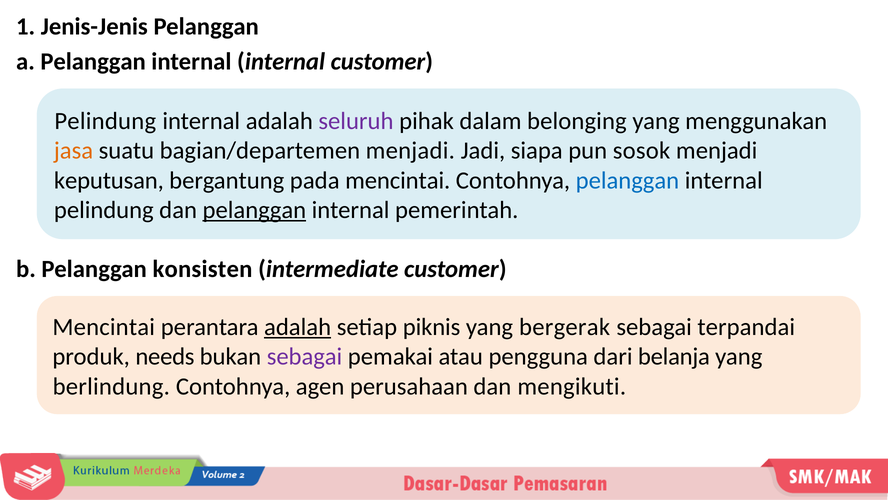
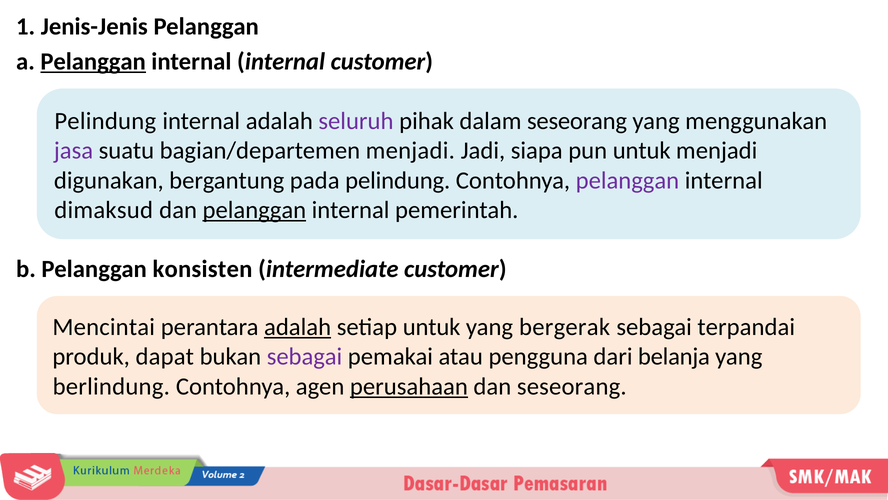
Pelanggan underline: none -> present (93, 62)
dalam belonging: belonging -> seseorang (577, 121)
jasa colour: orange -> purple (74, 151)
pun sosok: sosok -> untuk (642, 151)
keputusan: keputusan -> digunakan (109, 180)
pada mencintai: mencintai -> pelindung (398, 180)
pelanggan colour: blue -> purple (627, 180)
pelindung: pelindung -> dimaksud (104, 210)
setiap piknis: piknis -> untuk (432, 327)
needs: needs -> dapat (165, 356)
perusahaan underline: none -> present (409, 386)
dan mengikuti: mengikuti -> seseorang (572, 386)
